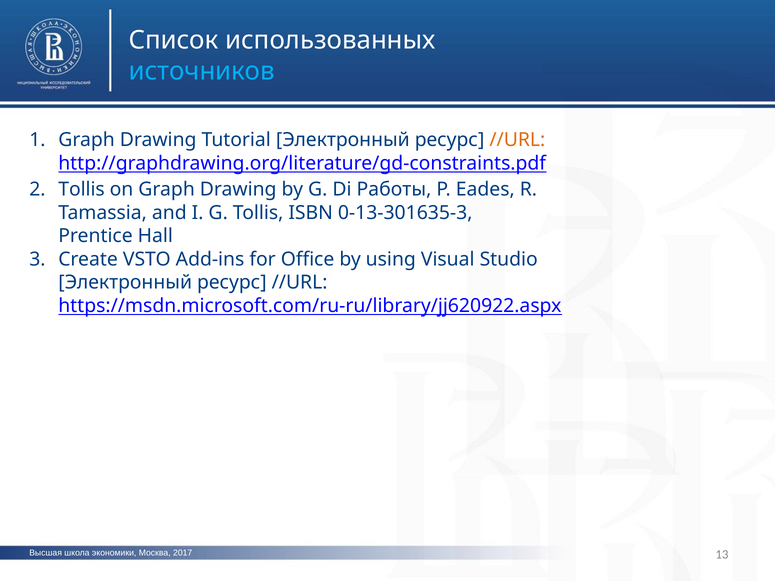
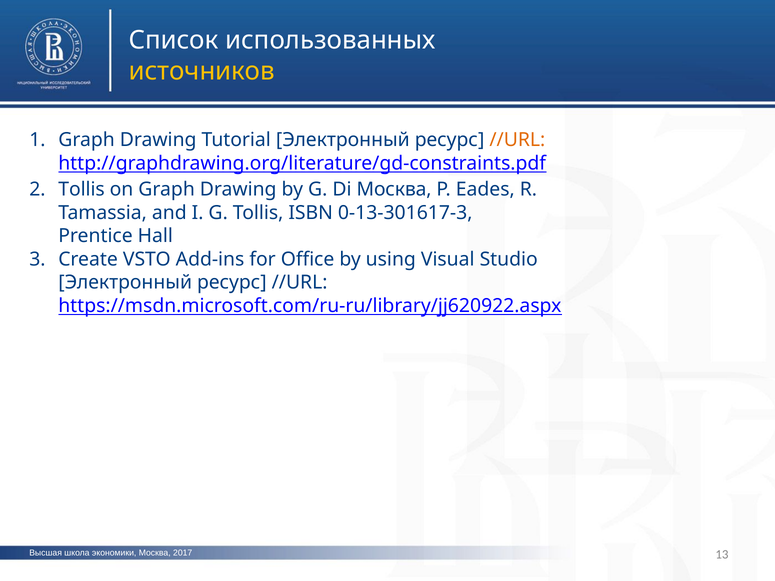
источников colour: light blue -> yellow (202, 71)
Di Работы: Работы -> Москва (394, 190)
0-13-301635-3: 0-13-301635-3 -> 0-13-301617-3 (405, 213)
